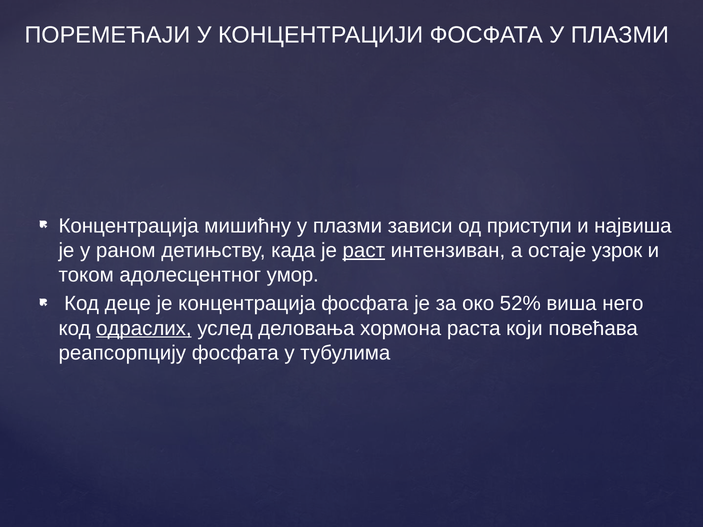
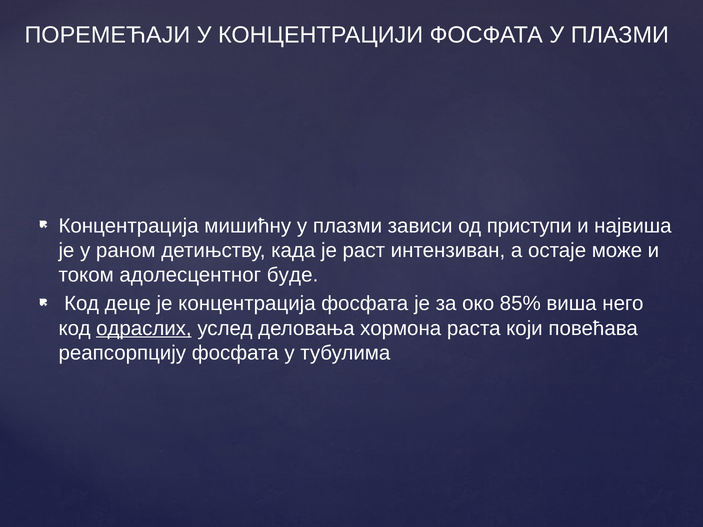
раст underline: present -> none (364, 250)
узрок: узрок -> може (617, 250)
умор: умор -> буде (293, 275)
52%: 52% -> 85% (520, 304)
